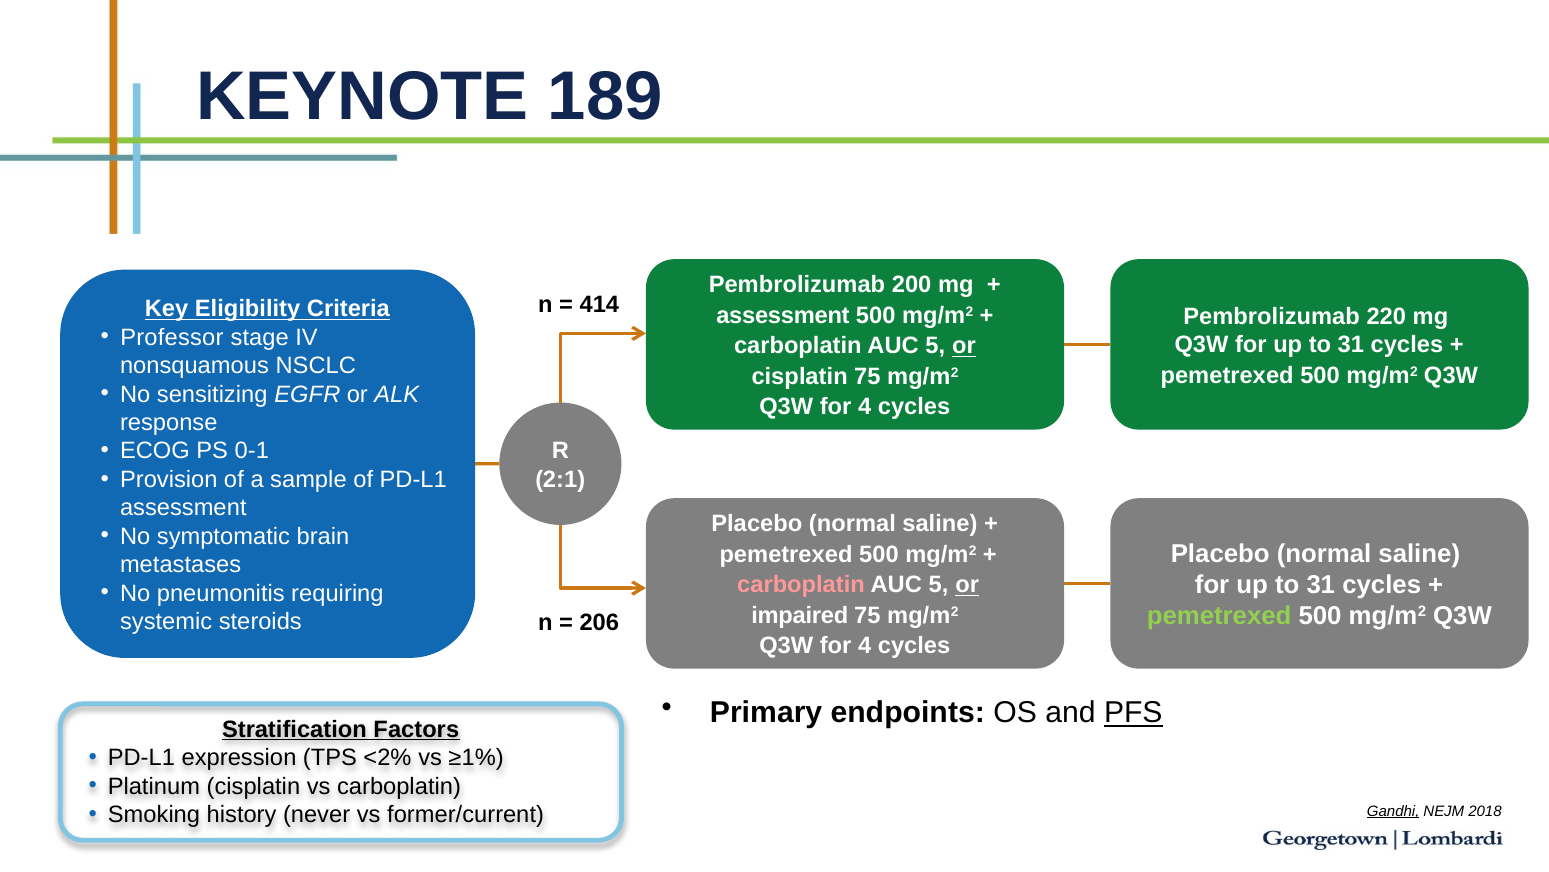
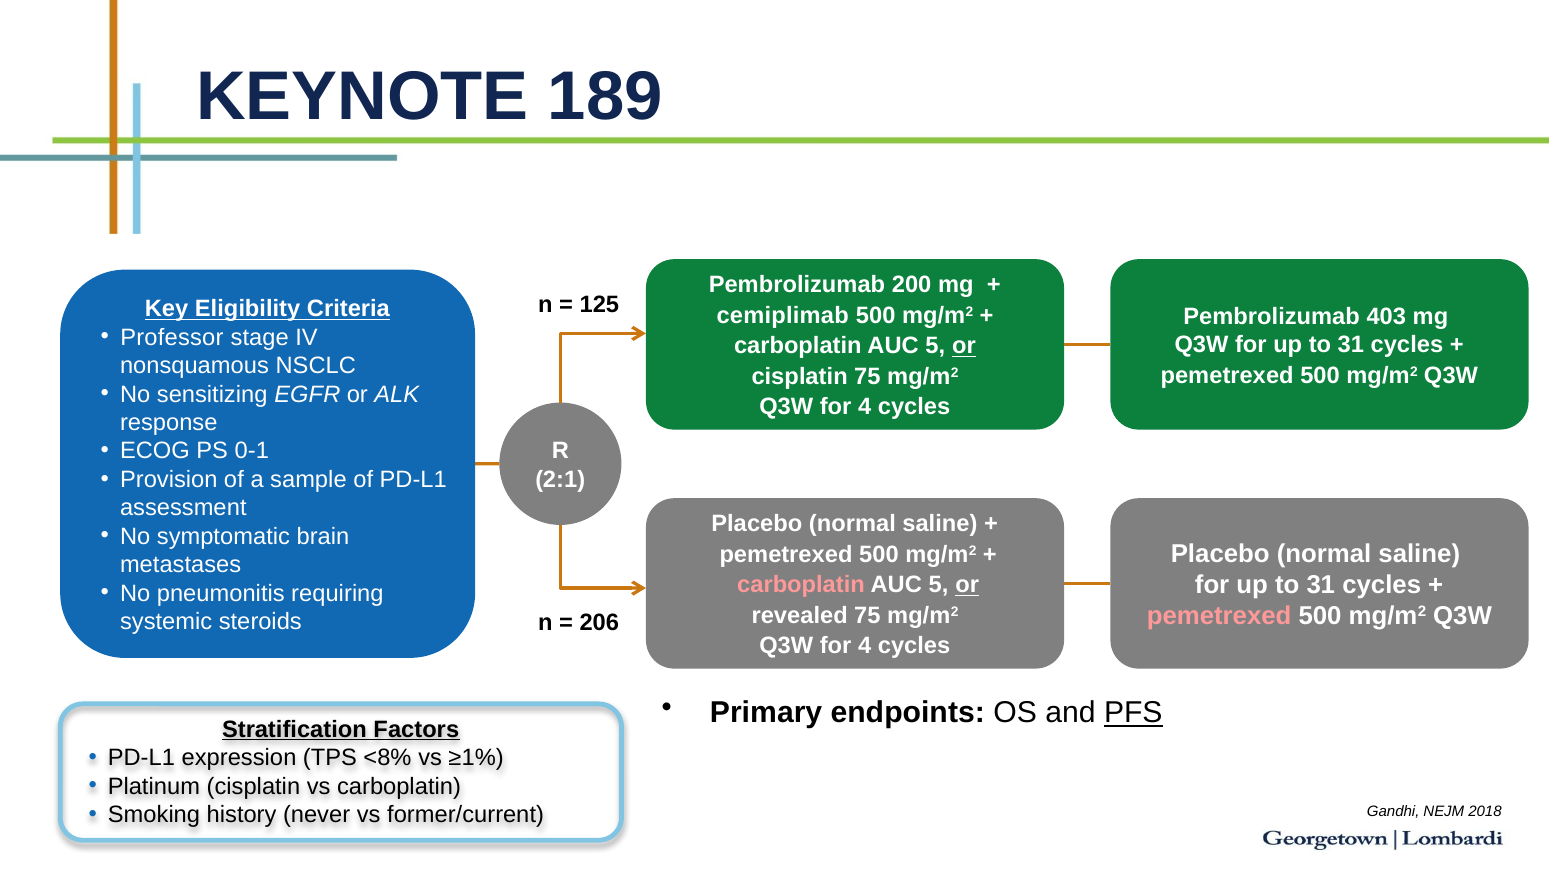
414: 414 -> 125 (599, 305)
assessment: assessment -> cemiplimab (783, 315)
220: 220 -> 403 (1386, 317)
pemetrexed colour: light green -> pink (1219, 616)
impaired: impaired -> revealed (800, 616)
<2%: <2% -> <8% (387, 758)
Gandhi underline: present -> none (1393, 812)
